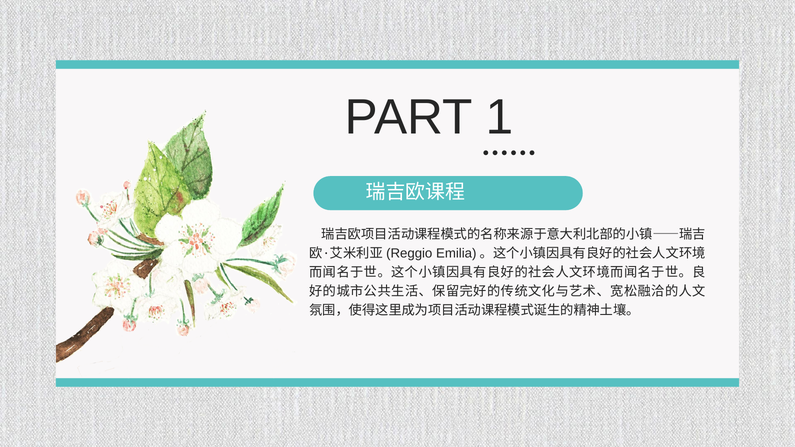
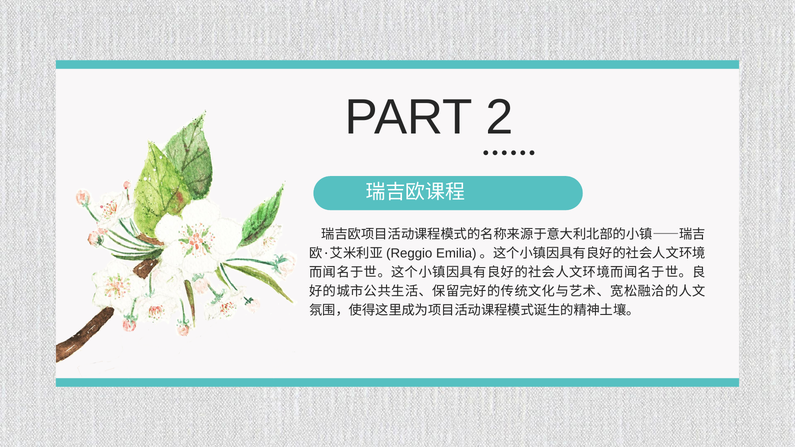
1: 1 -> 2 (500, 117)
